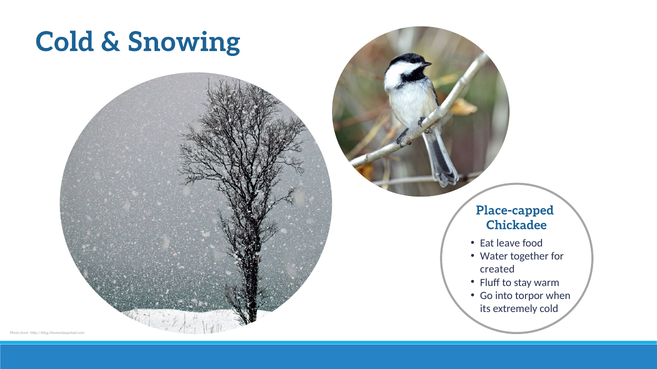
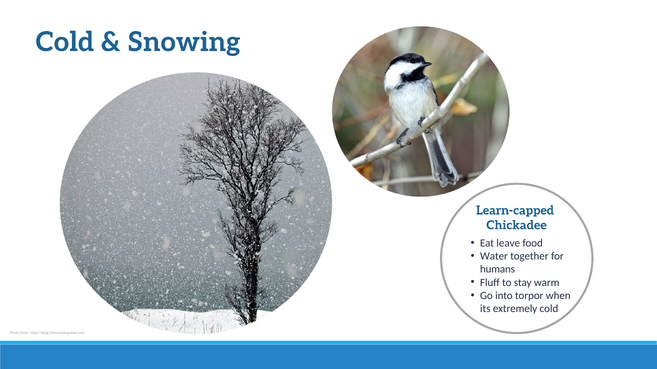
Place-capped: Place-capped -> Learn-capped (515, 211)
created: created -> humans (498, 270)
